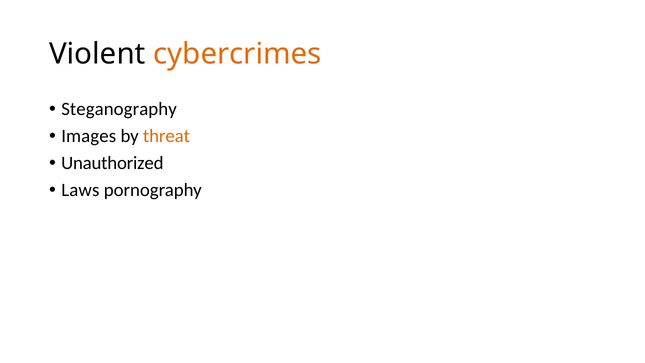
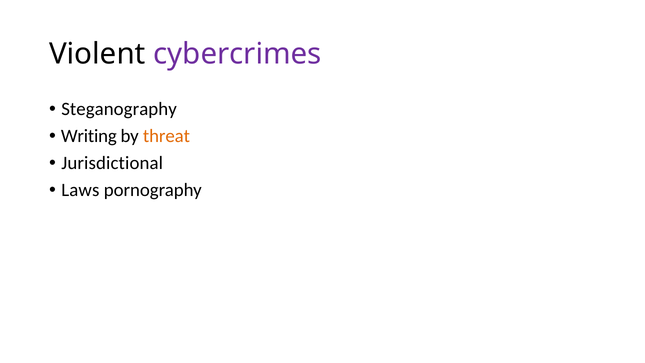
cybercrimes colour: orange -> purple (237, 54)
Images: Images -> Writing (89, 136)
Unauthorized: Unauthorized -> Jurisdictional (112, 163)
